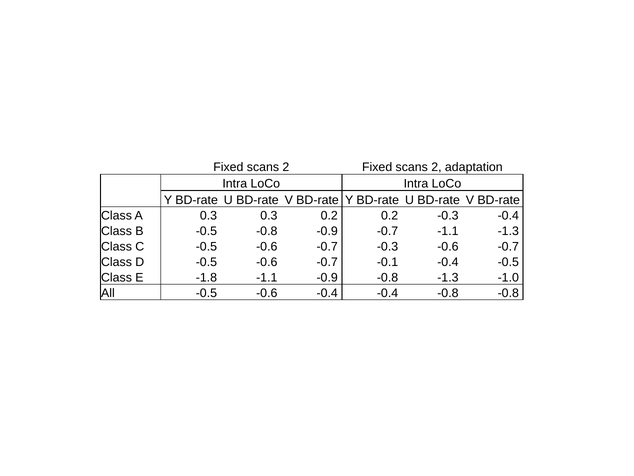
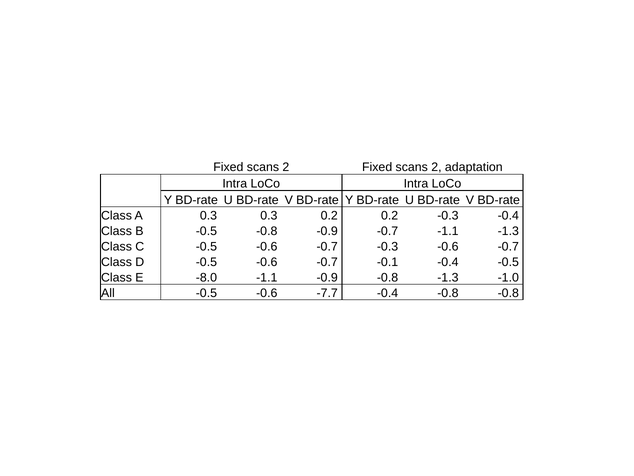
-1.8: -1.8 -> -8.0 (206, 277)
-0.6 -0.4: -0.4 -> -7.7 (327, 293)
